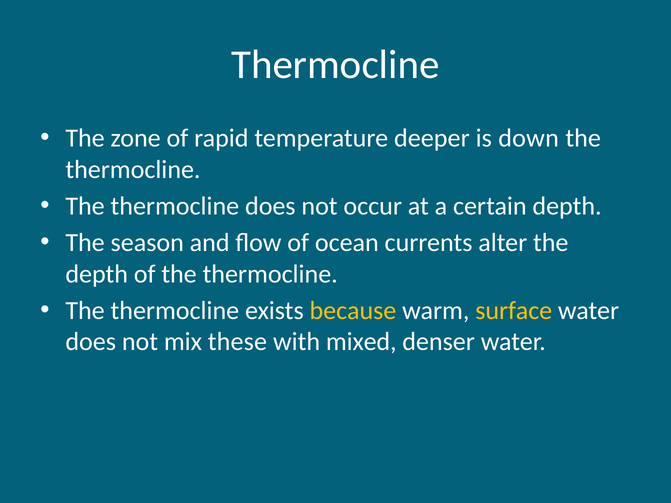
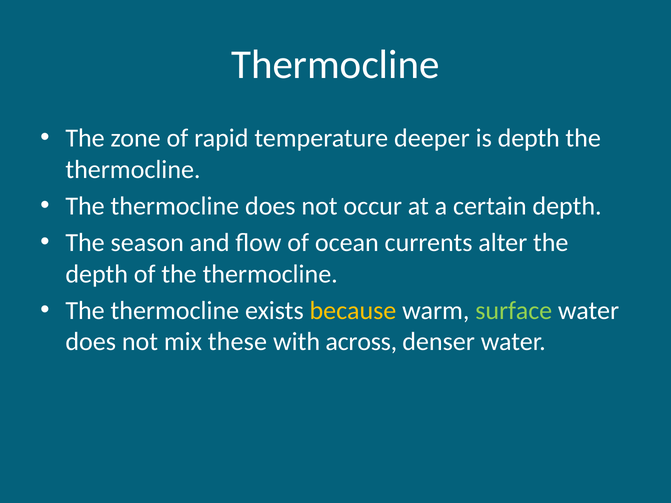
is down: down -> depth (529, 138)
surface colour: yellow -> light green (514, 311)
mixed: mixed -> across (361, 342)
